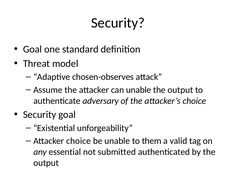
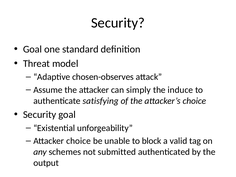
can unable: unable -> simply (139, 90)
output: output -> induce (180, 90)
adversary: adversary -> satisfying (101, 101)
them: them -> block (152, 141)
essential: essential -> schemes (65, 152)
